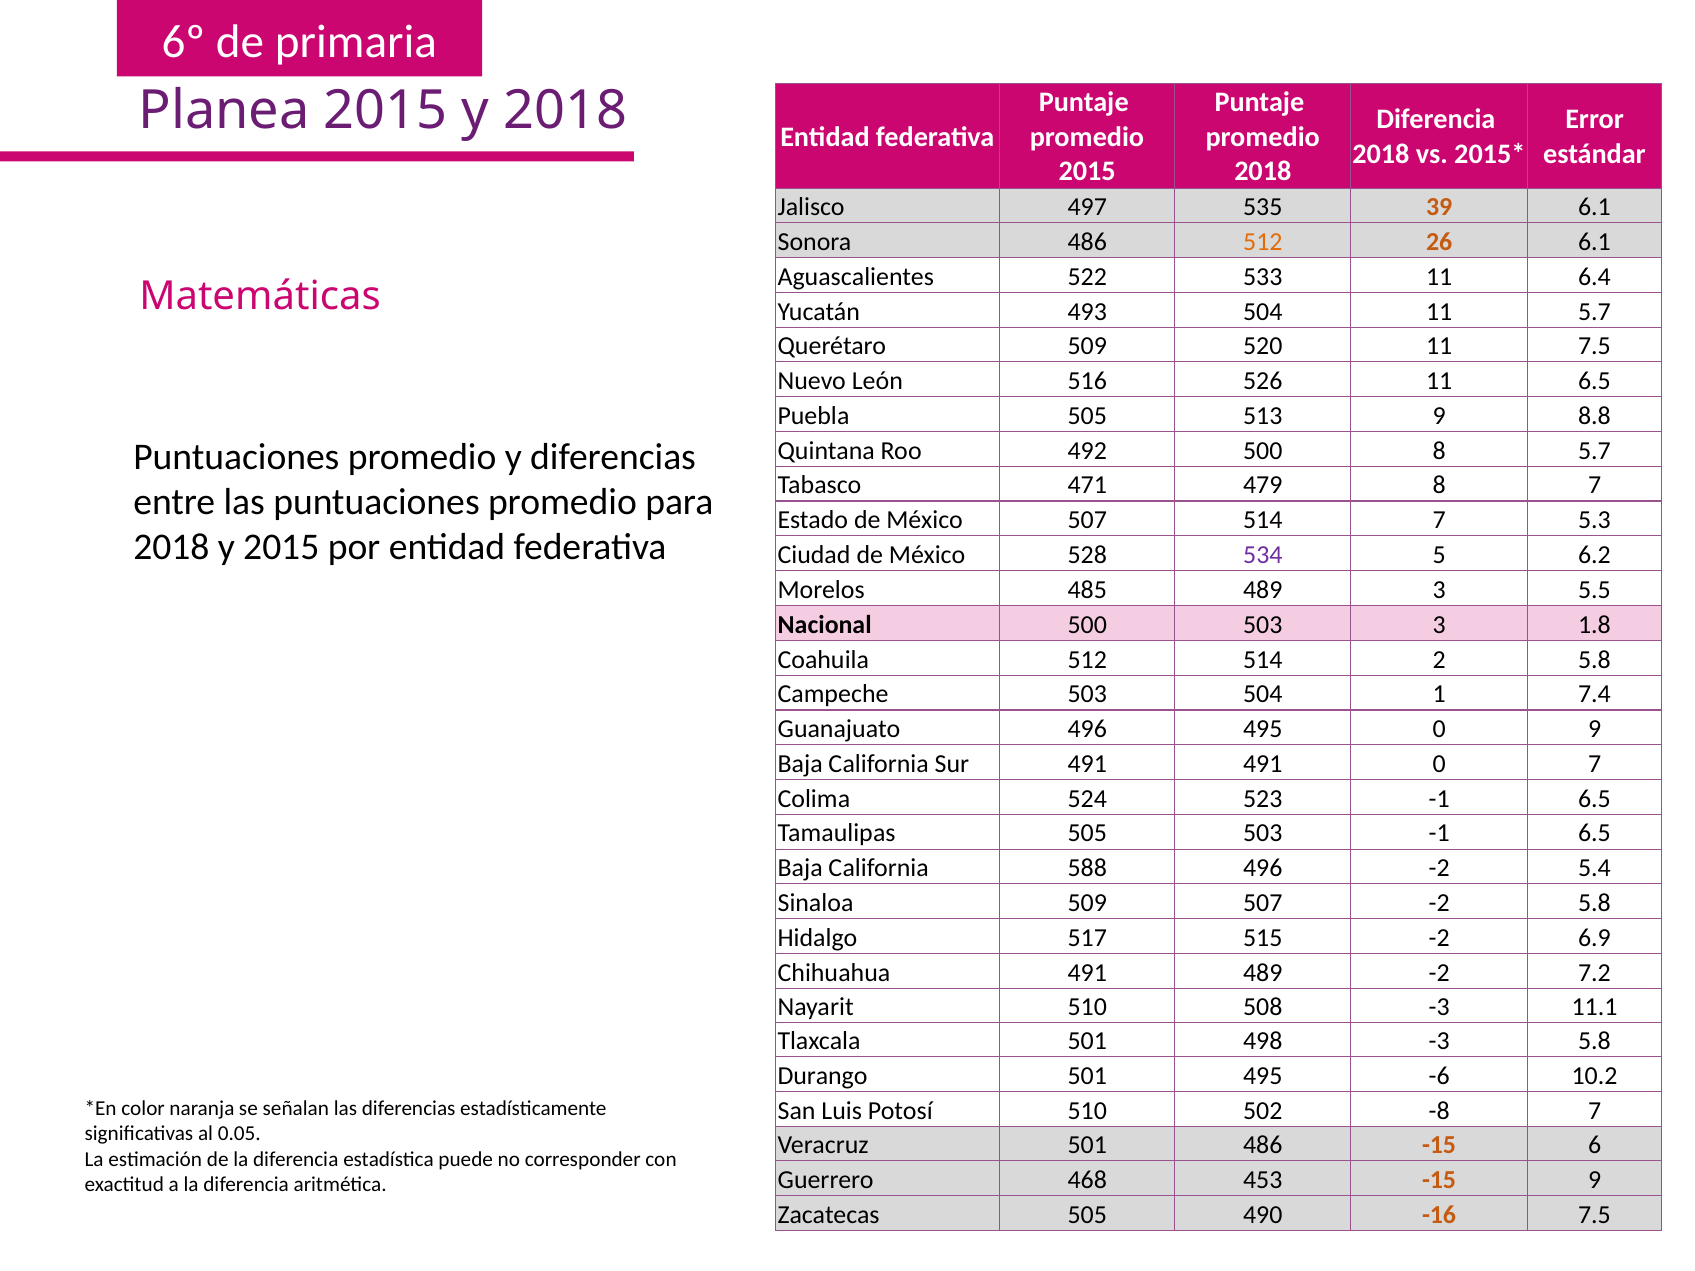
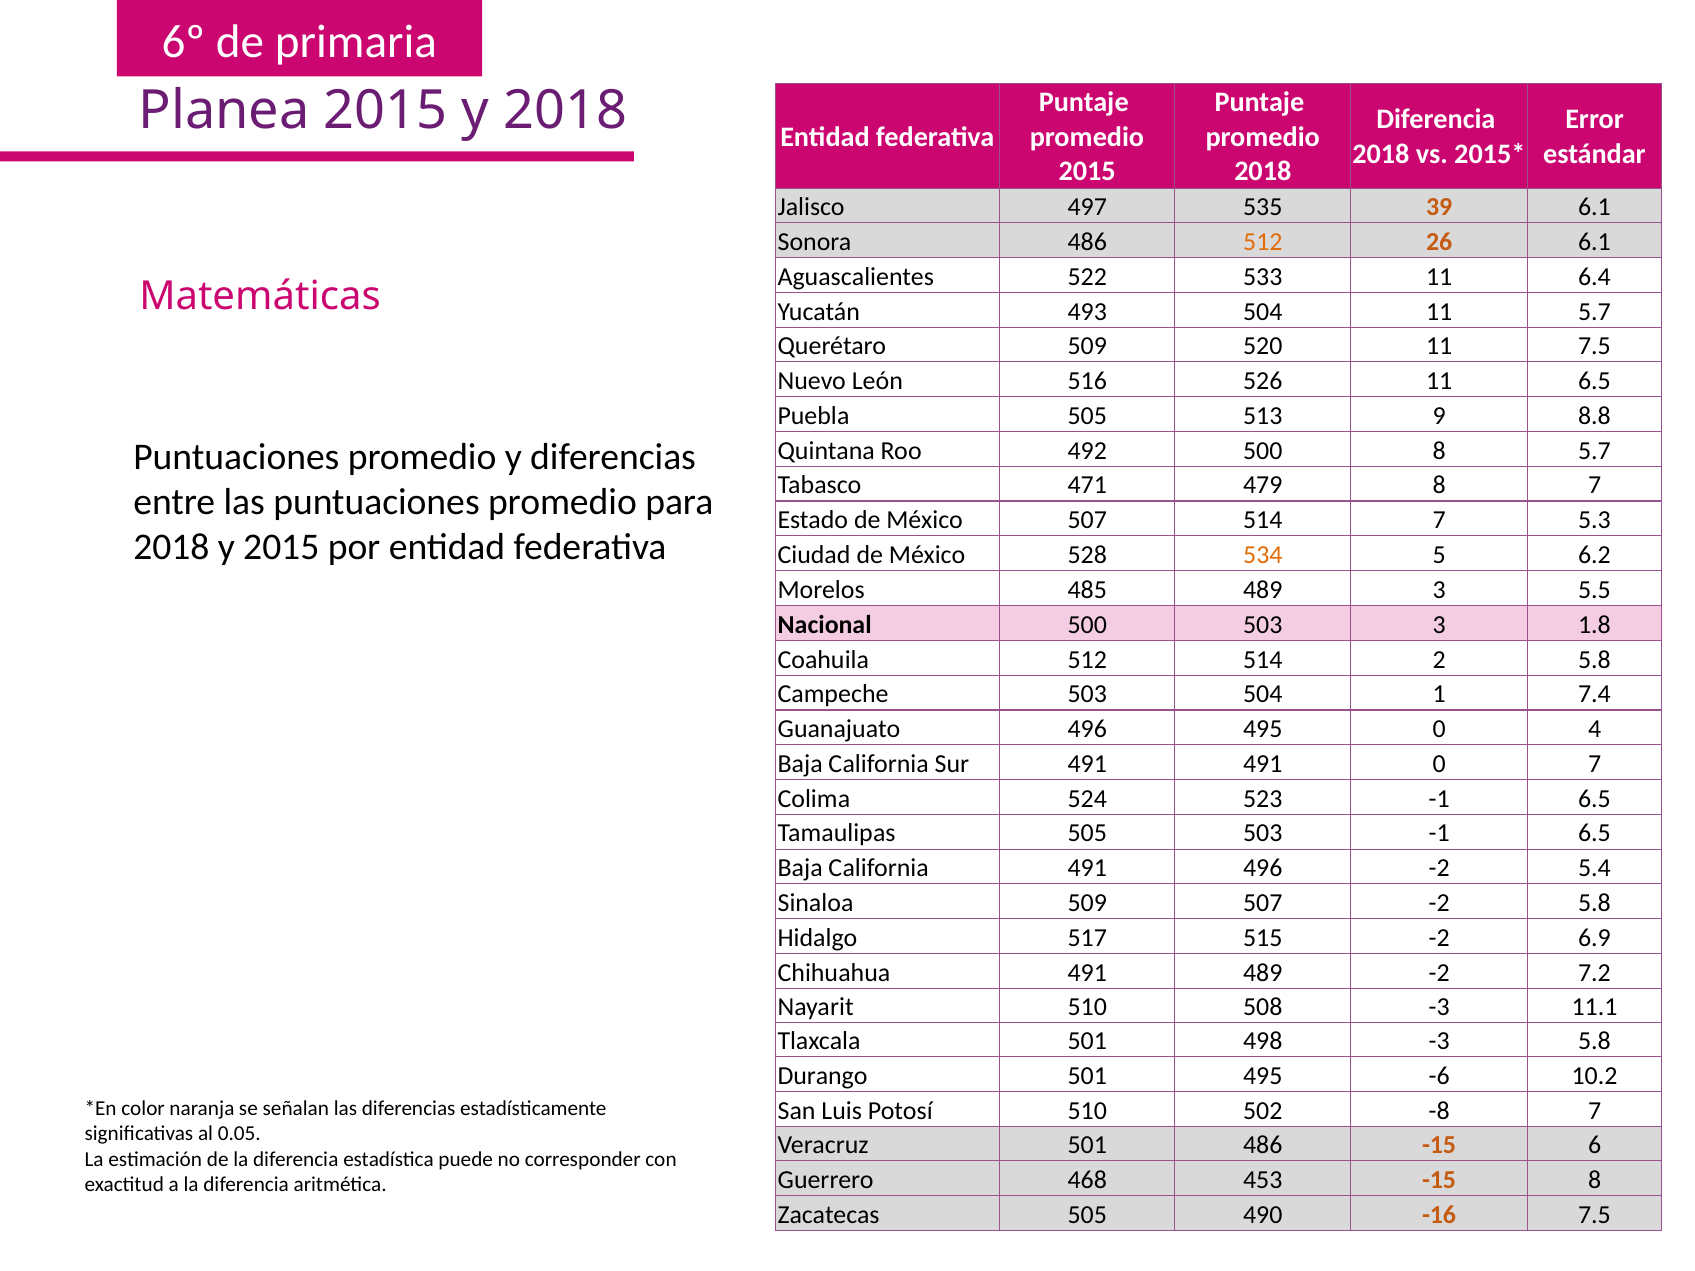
534 colour: purple -> orange (1263, 555)
0 9: 9 -> 4 (1595, 729)
California 588: 588 -> 491 (1087, 868)
-15 9: 9 -> 8 (1595, 1180)
